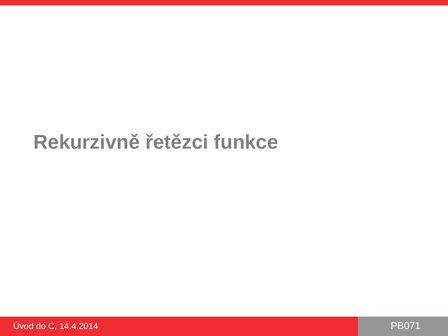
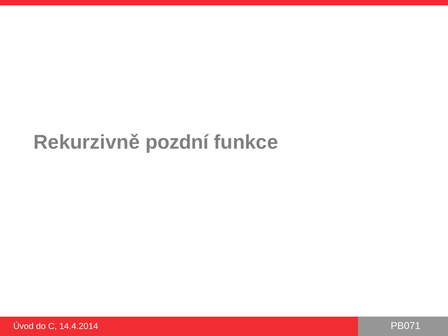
řetězci: řetězci -> pozdní (177, 142)
